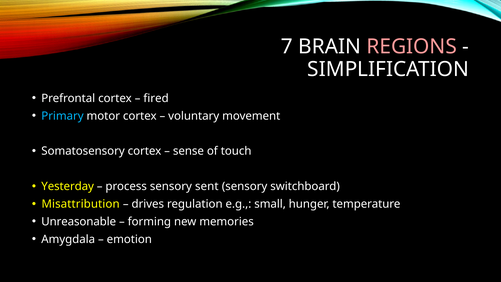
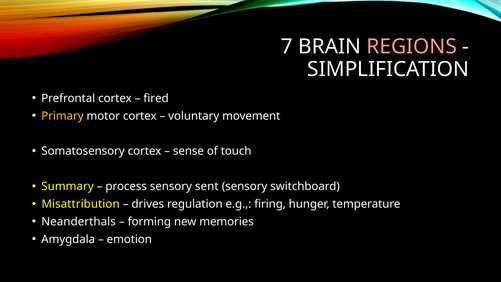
Primary colour: light blue -> yellow (62, 116)
Yesterday: Yesterday -> Summary (68, 186)
small: small -> firing (270, 204)
Unreasonable: Unreasonable -> Neanderthals (79, 221)
